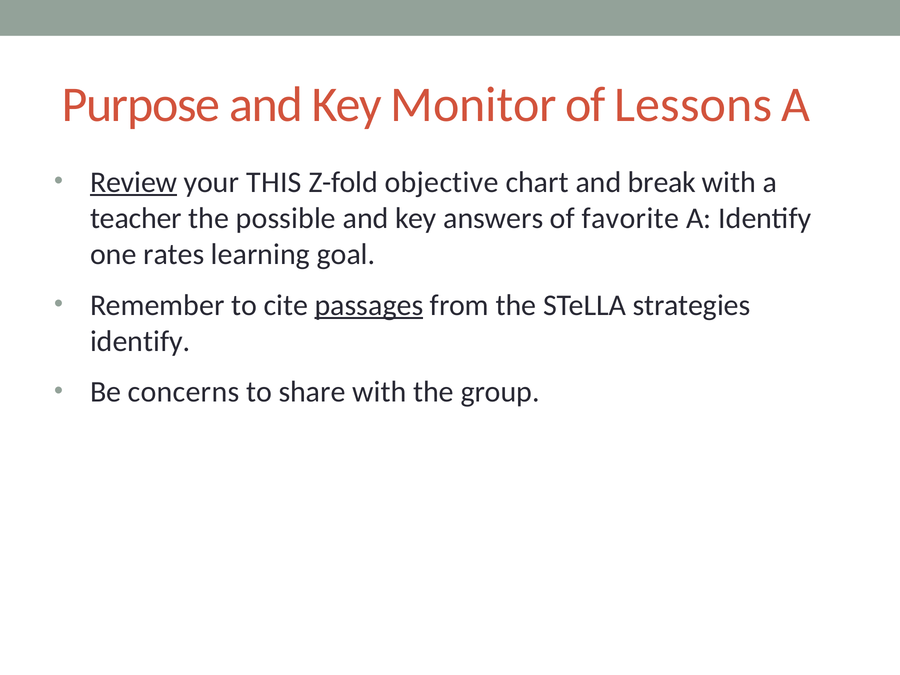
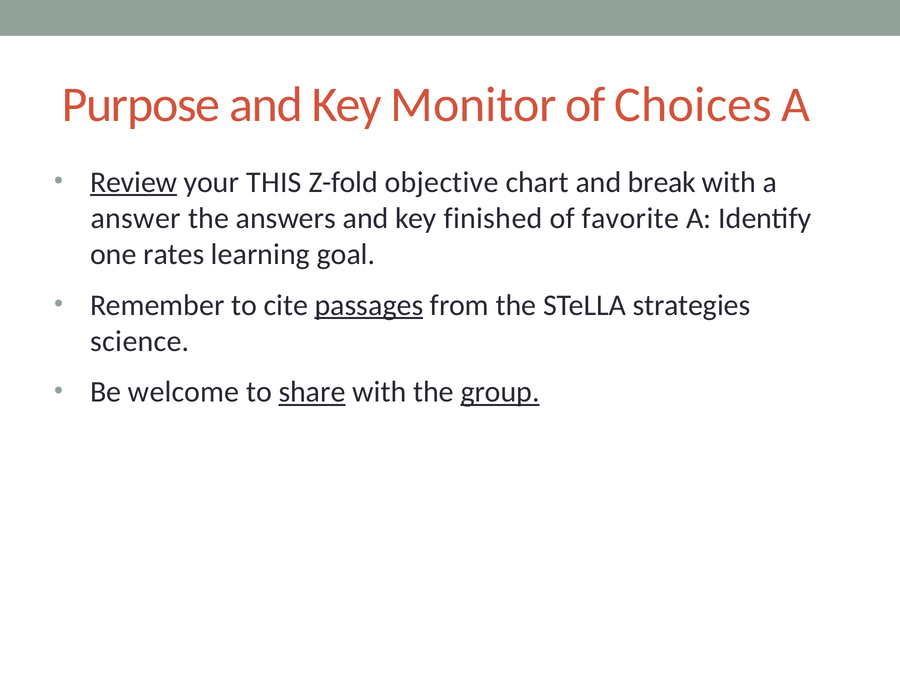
Lessons: Lessons -> Choices (693, 105)
teacher: teacher -> answer (136, 218)
possible: possible -> answers (286, 218)
answers: answers -> finished (493, 218)
identify: identify -> science (140, 341)
concerns: concerns -> welcome (184, 392)
share underline: none -> present (312, 392)
group underline: none -> present (500, 392)
